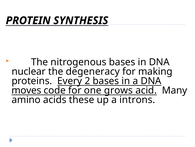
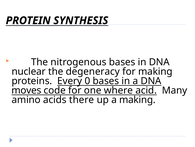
2: 2 -> 0 (87, 81)
grows: grows -> where (118, 90)
these: these -> there (82, 99)
a introns: introns -> making (137, 99)
